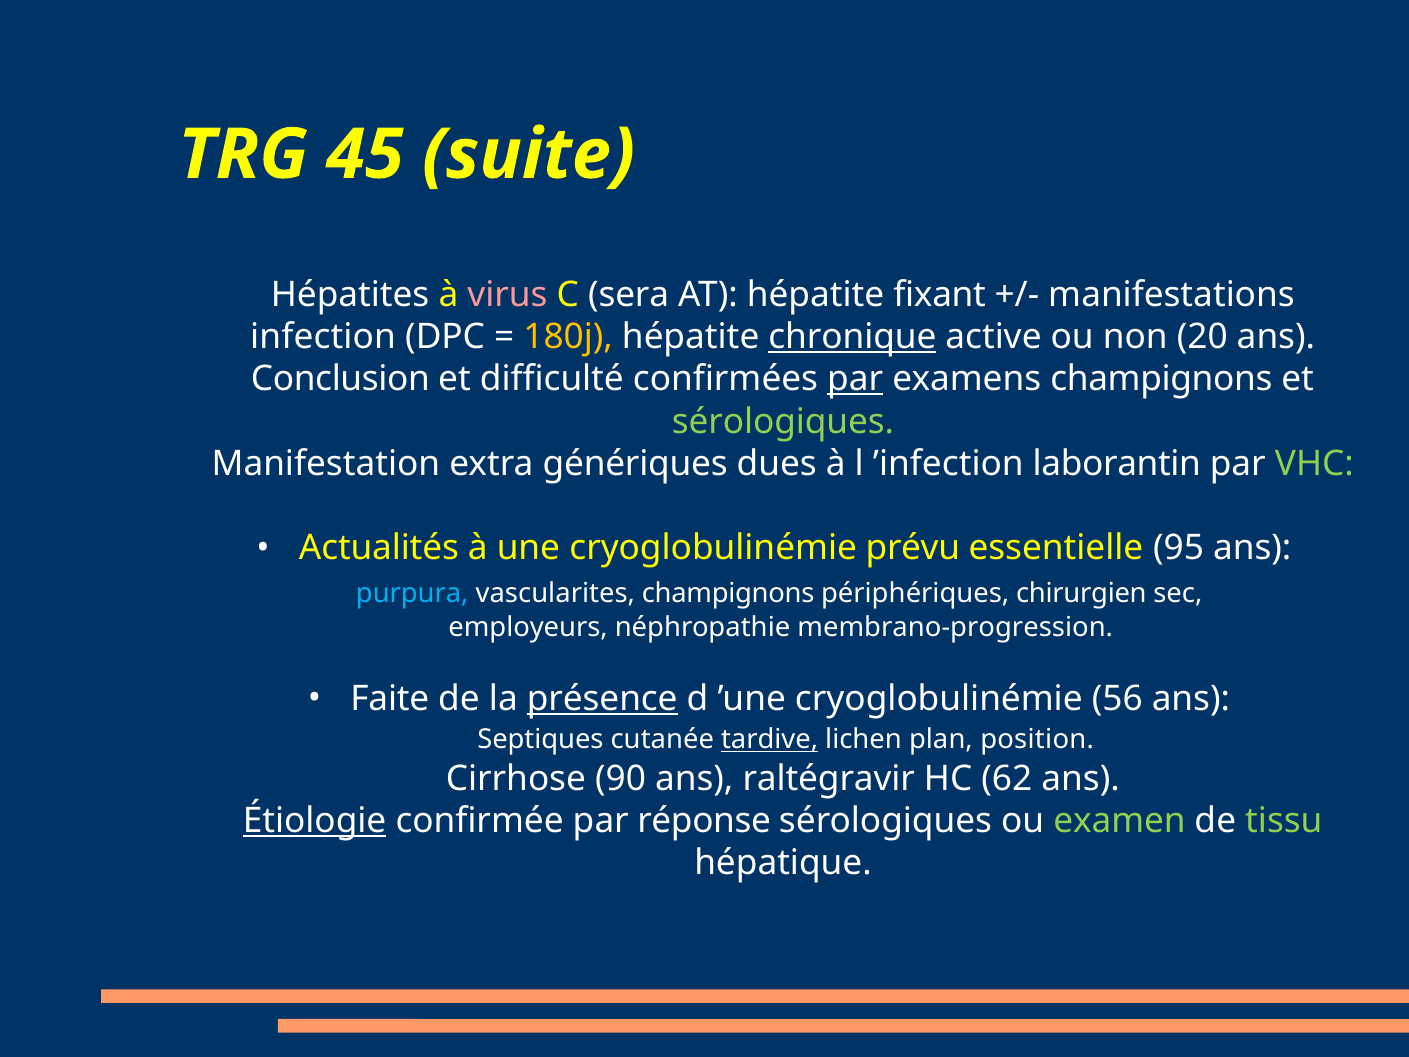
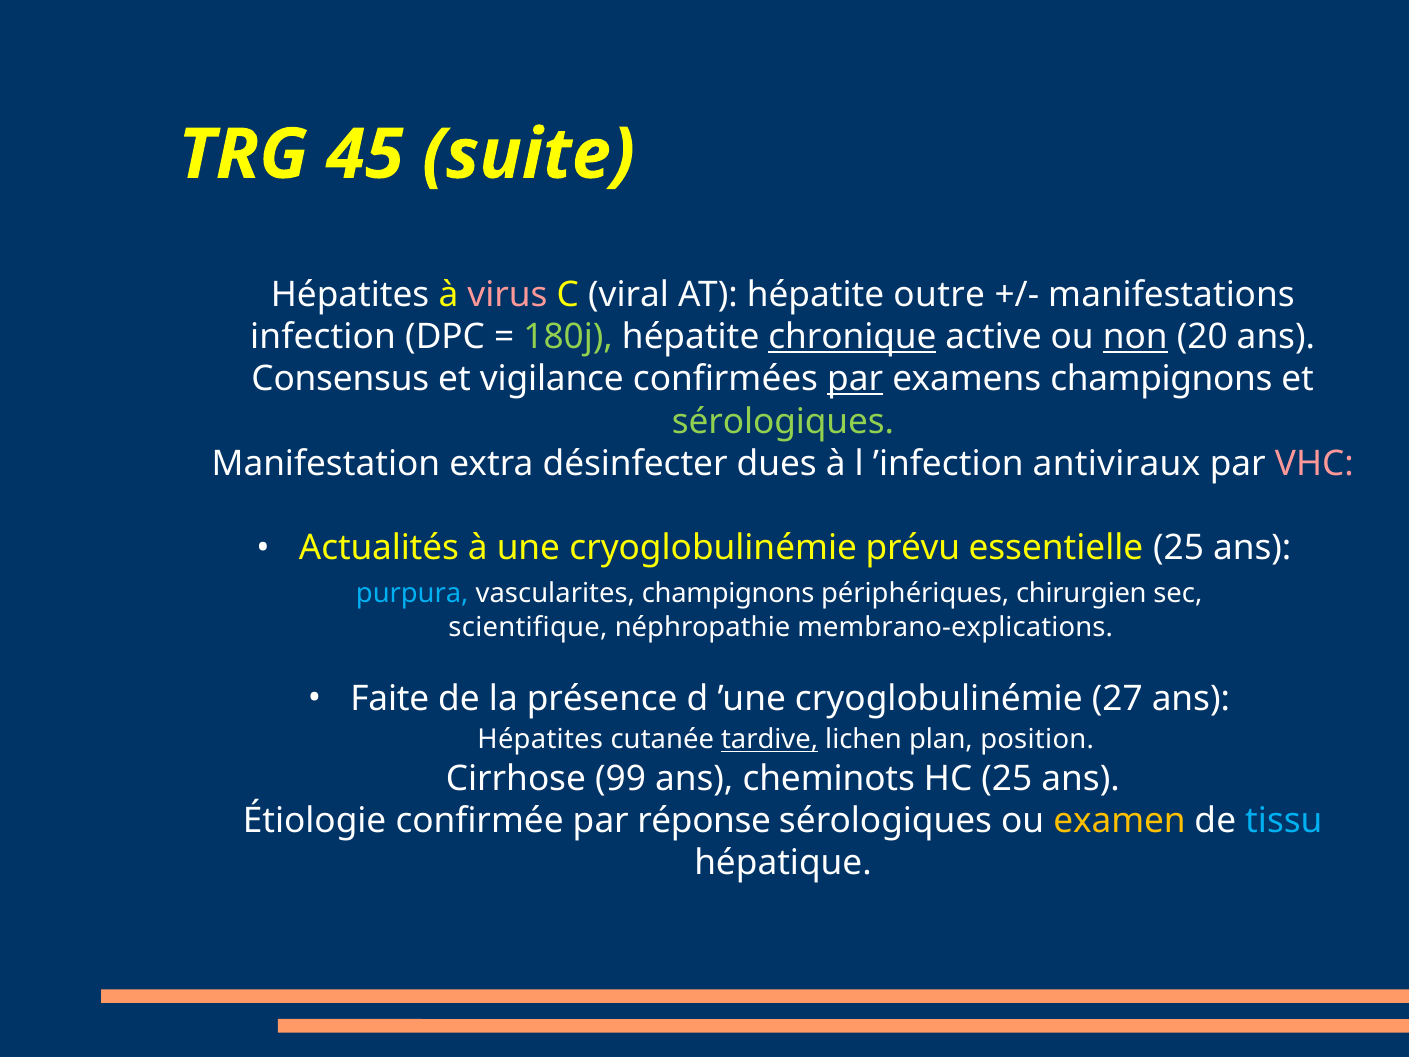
sera: sera -> viral (629, 295)
fixant: fixant -> outre (939, 295)
180j colour: yellow -> light green (568, 337)
non underline: none -> present (1135, 337)
Conclusion: Conclusion -> Consensus (340, 379)
difficulté: difficulté -> vigilance (552, 379)
génériques: génériques -> désinfecter (635, 464)
laborantin: laborantin -> antiviraux (1117, 464)
VHC colour: light green -> pink (1314, 464)
essentielle 95: 95 -> 25 (1179, 548)
employeurs: employeurs -> scientifique (528, 627)
membrano-progression: membrano-progression -> membrano-explications (955, 627)
présence underline: present -> none (602, 698)
56: 56 -> 27 (1117, 698)
Septiques: Septiques -> Hépatites (540, 739)
90: 90 -> 99 (621, 778)
raltégravir: raltégravir -> cheminots (829, 778)
HC 62: 62 -> 25 (1007, 778)
Étiologie underline: present -> none (315, 821)
examen colour: light green -> yellow (1120, 821)
tissu colour: light green -> light blue (1284, 821)
